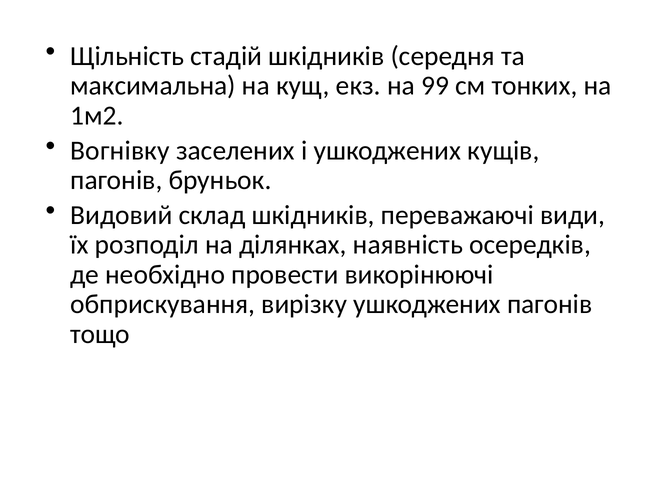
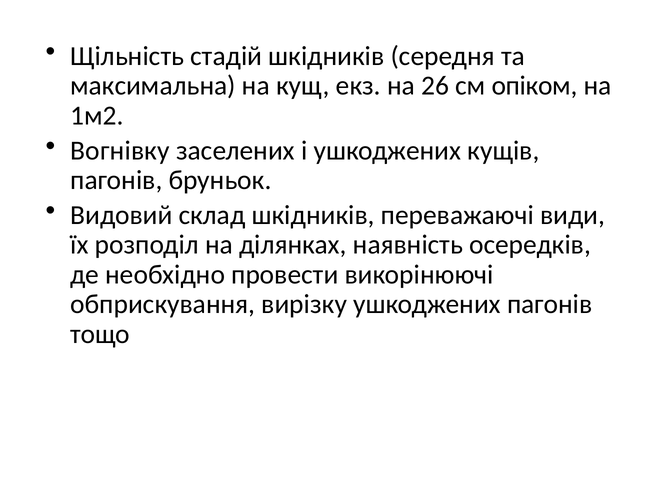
99: 99 -> 26 (435, 86)
тонких: тонких -> опіком (535, 86)
